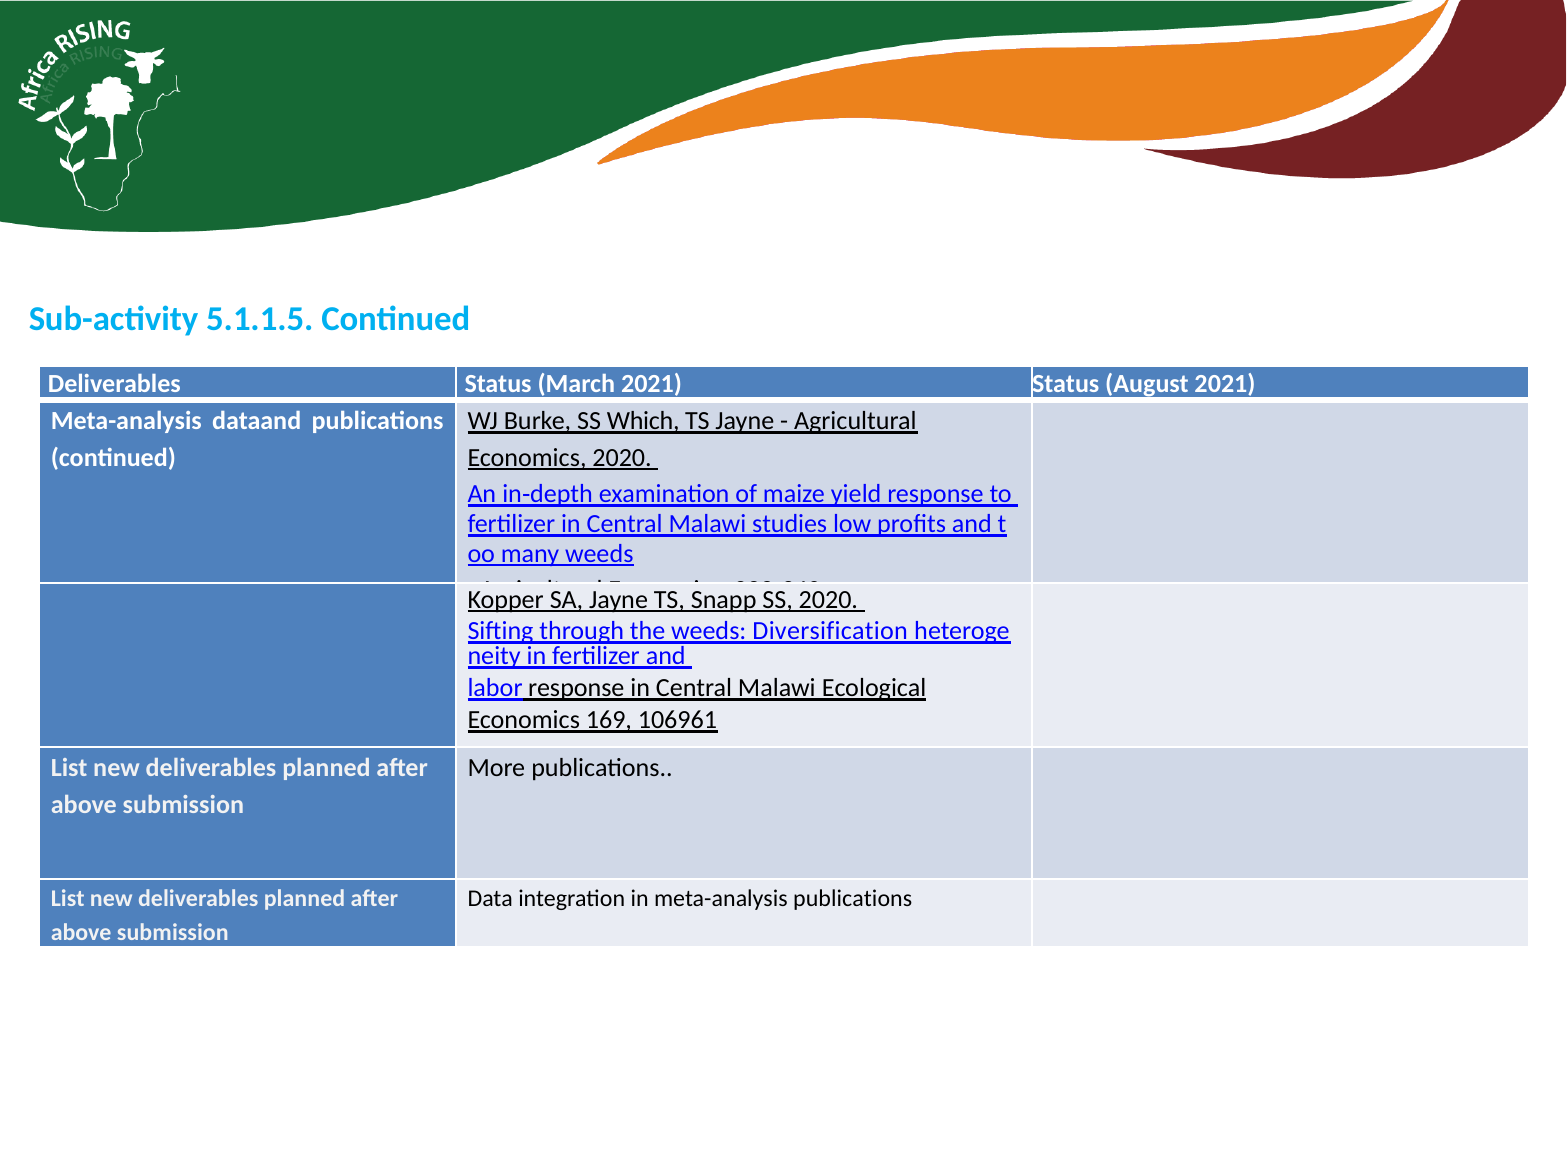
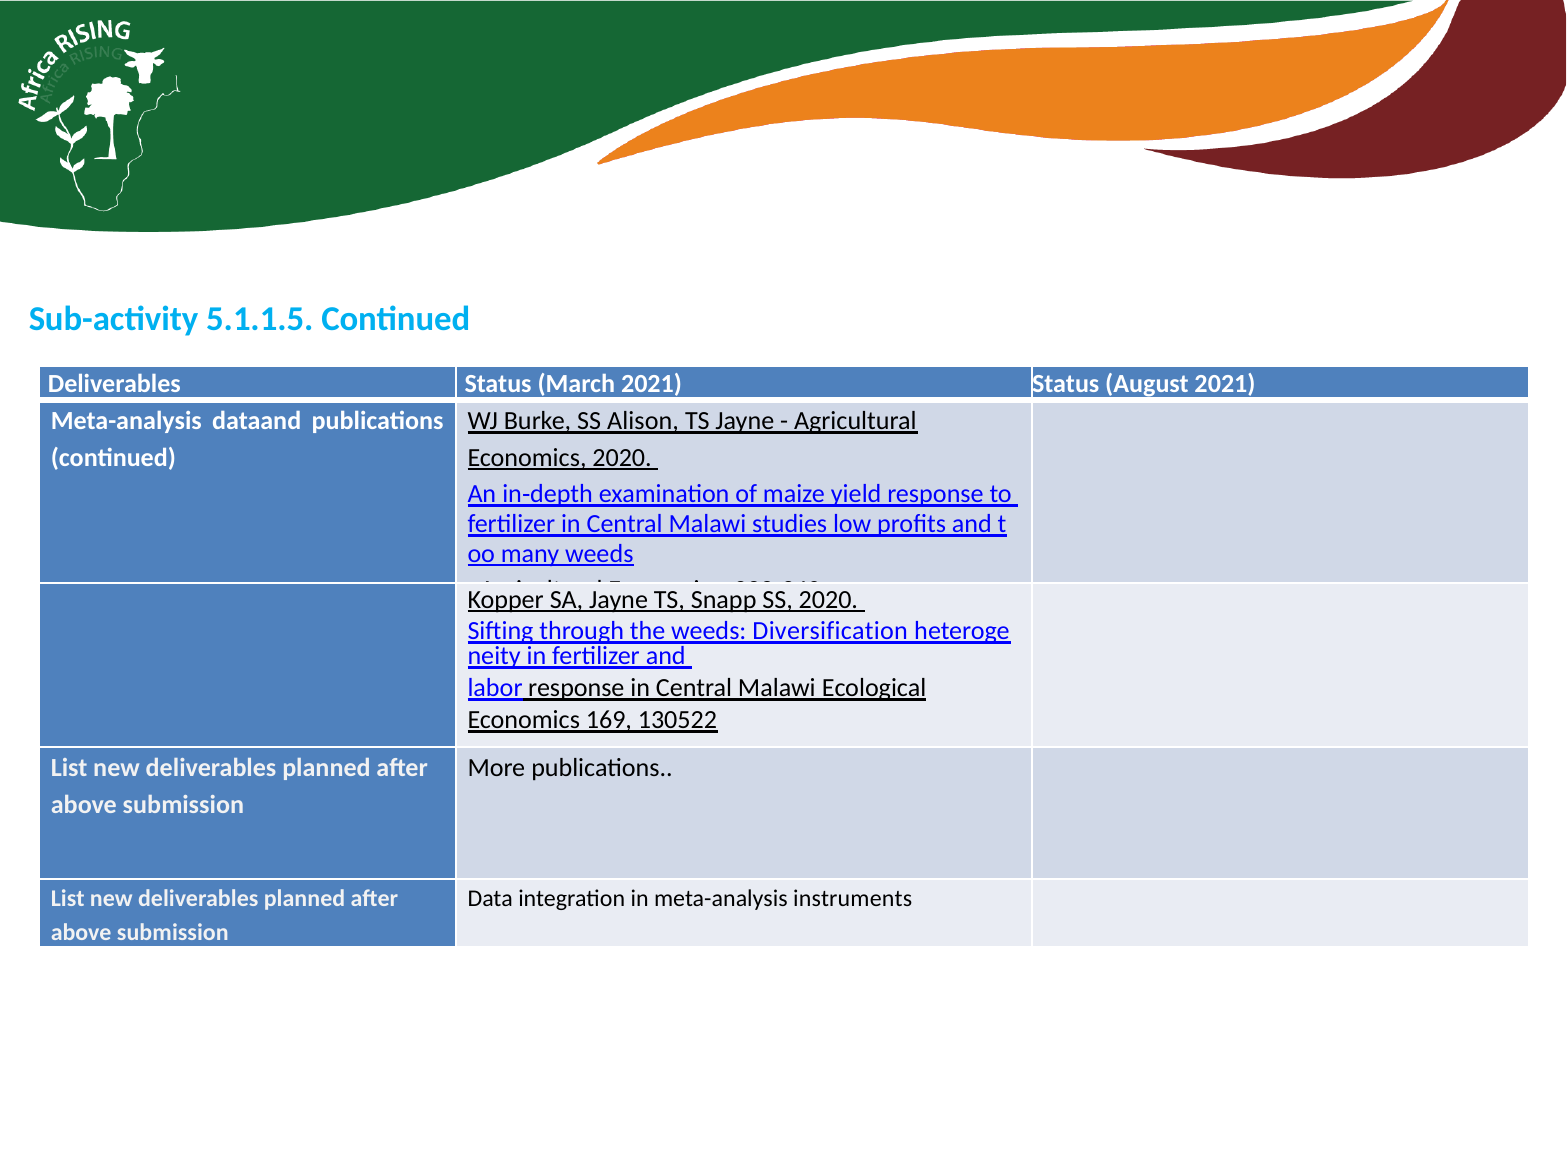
Which: Which -> Alison (643, 421)
106961: 106961 -> 130522 (677, 720)
meta-analysis publications: publications -> instruments (853, 899)
